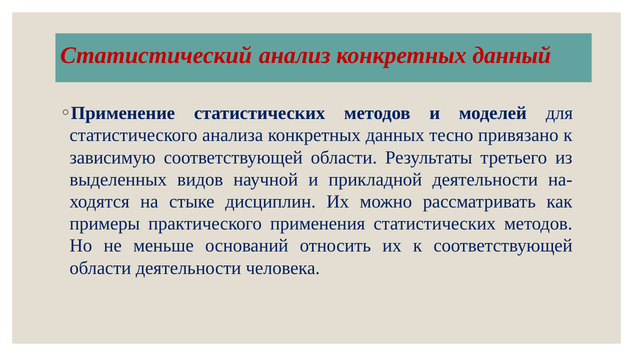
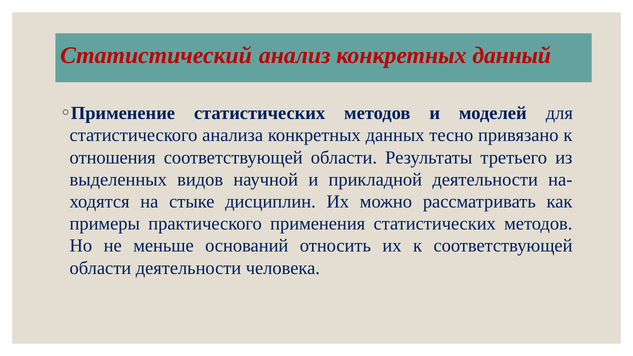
зависимую: зависимую -> отношения (113, 157)
